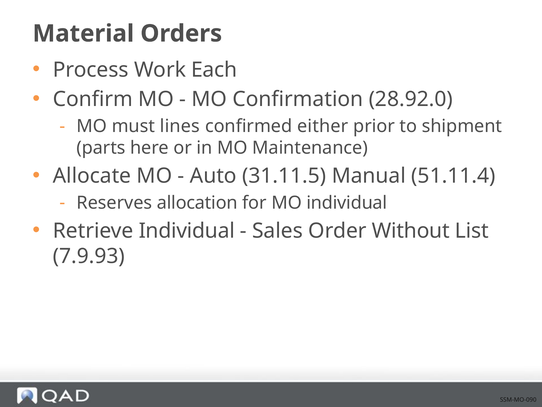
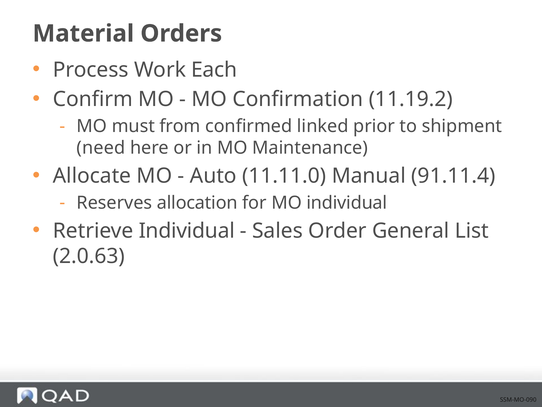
28.92.0: 28.92.0 -> 11.19.2 (411, 99)
lines: lines -> from (180, 126)
either: either -> linked (323, 126)
parts: parts -> need (101, 148)
31.11.5: 31.11.5 -> 11.11.0 (284, 176)
51.11.4: 51.11.4 -> 91.11.4 (453, 176)
Without: Without -> General (411, 231)
7.9.93: 7.9.93 -> 2.0.63 (89, 256)
